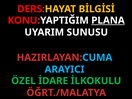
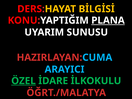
ÖZEL underline: none -> present (24, 81)
